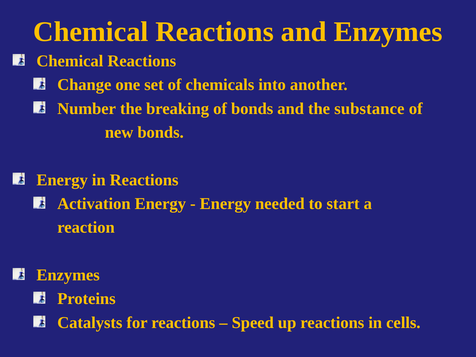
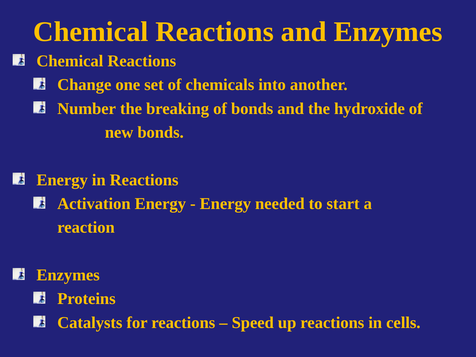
substance: substance -> hydroxide (369, 109)
